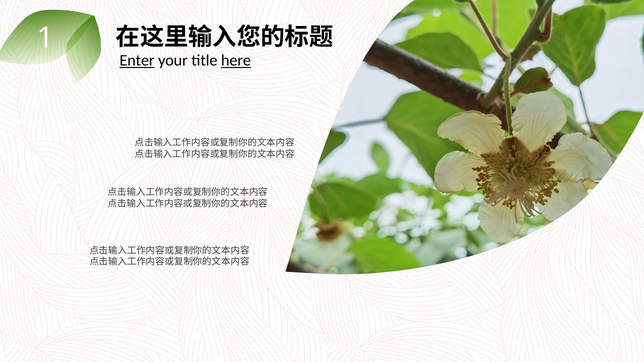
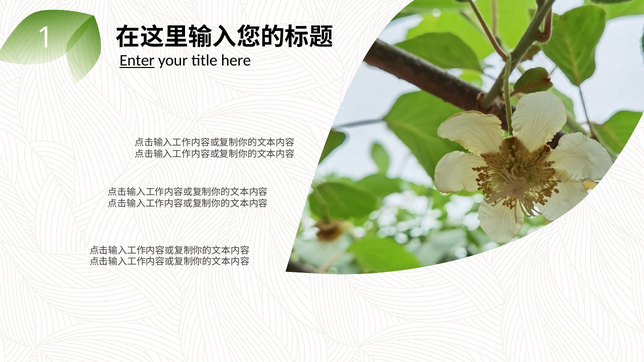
here underline: present -> none (236, 61)
